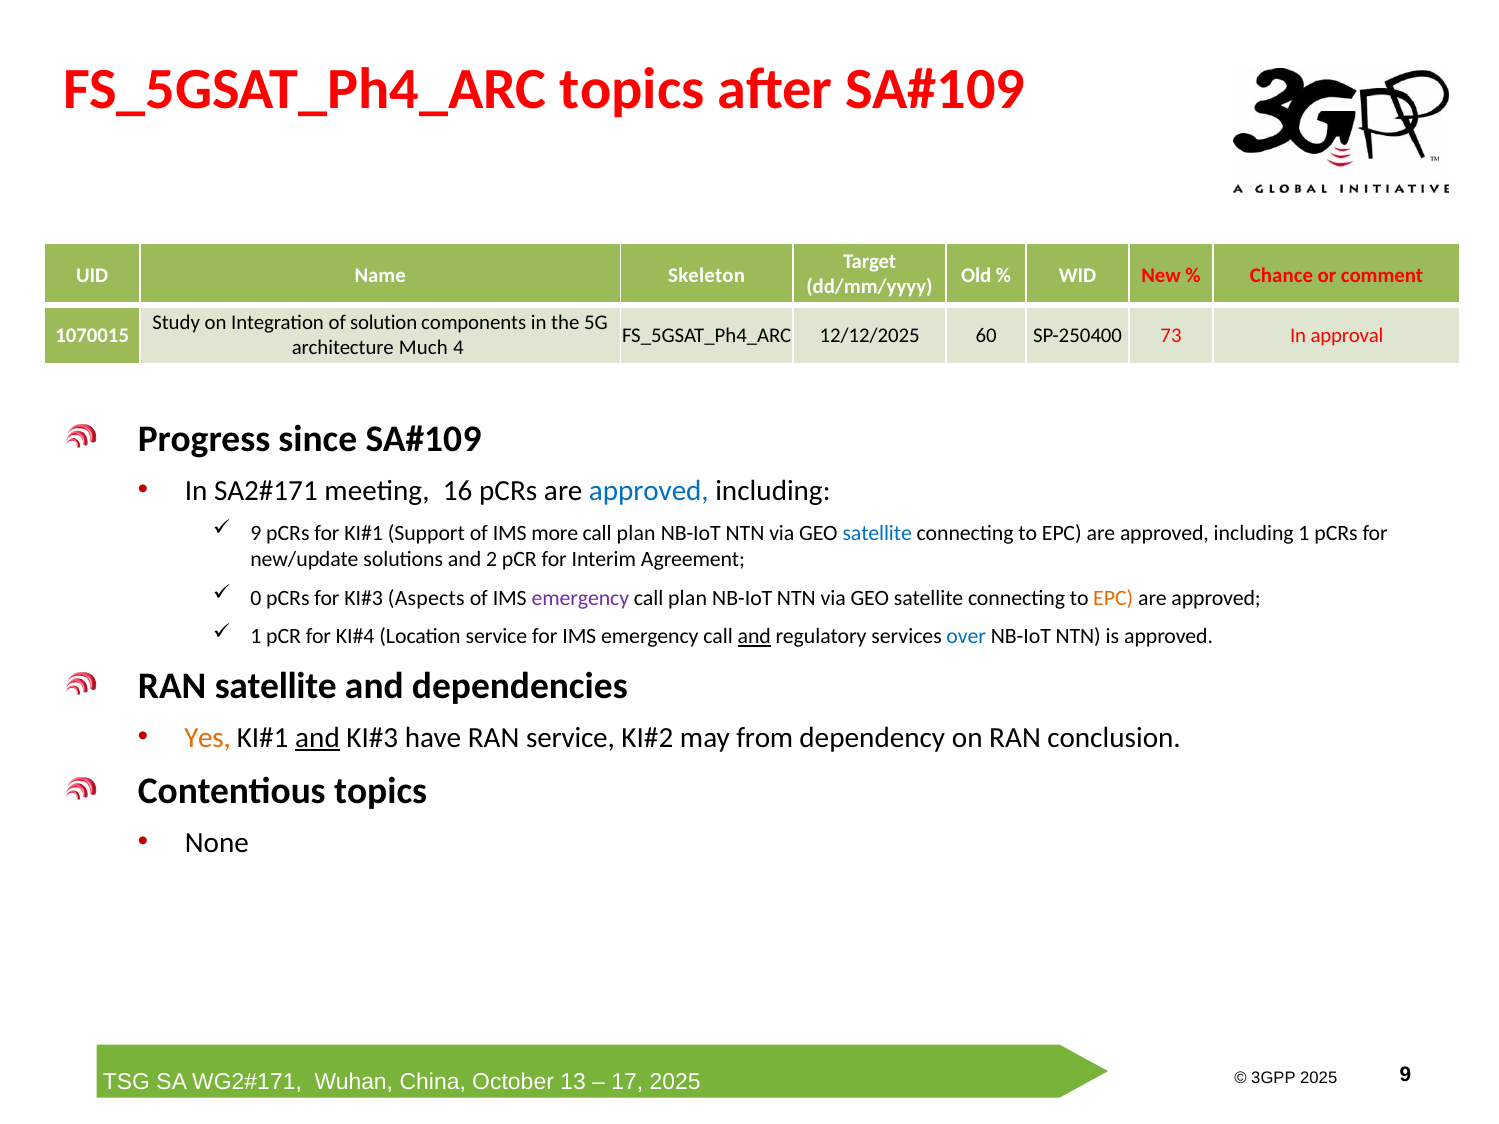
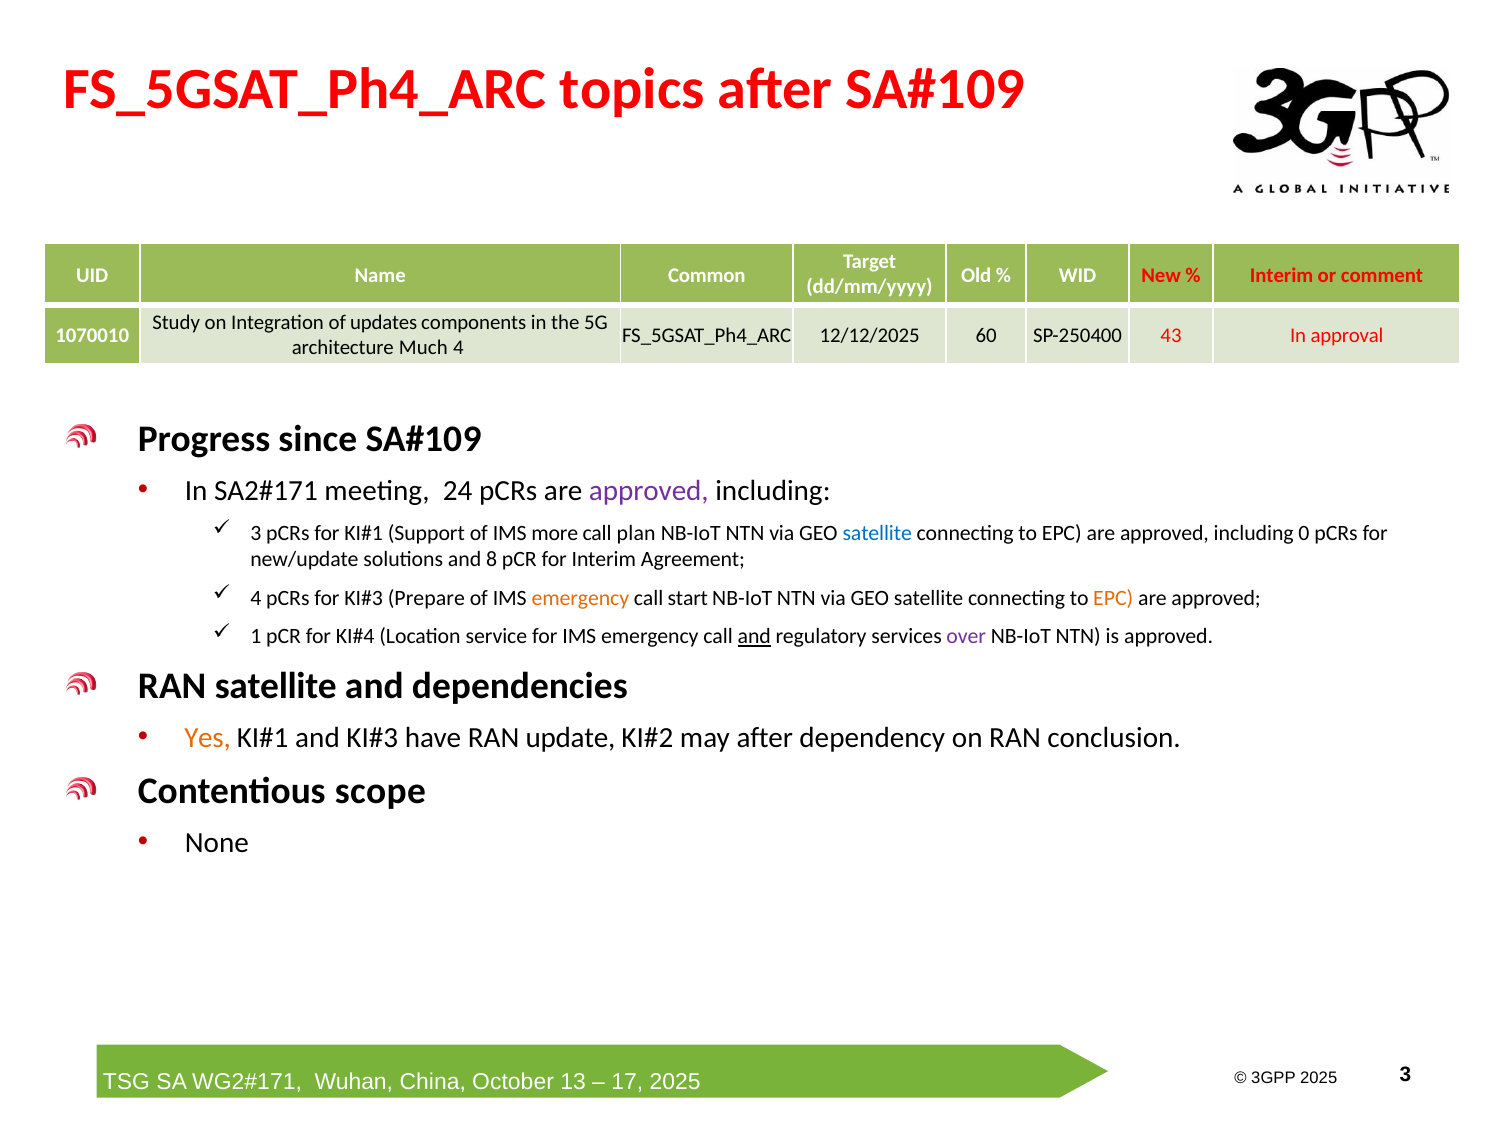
Skeleton: Skeleton -> Common (707, 275)
Chance: Chance -> Interim (1282, 275)
solution: solution -> updates (384, 323)
1070015: 1070015 -> 1070010 (92, 335)
73: 73 -> 43 (1171, 335)
16: 16 -> 24 (458, 491)
approved colour: blue -> purple (649, 491)
9: 9 -> 3 (256, 533)
including 1: 1 -> 0 (1304, 533)
2: 2 -> 8 (492, 559)
0: 0 -> 4 (256, 598)
Aspects: Aspects -> Prepare (426, 598)
emergency colour: purple -> orange (580, 598)
plan: plan -> start (688, 598)
over colour: blue -> purple (966, 637)
and underline: present -> none (317, 738)
RAN service: service -> update (571, 738)
may from: from -> after (765, 738)
Contentious topics: topics -> scope (380, 791)
9: 9 -> 3 (1405, 1075)
